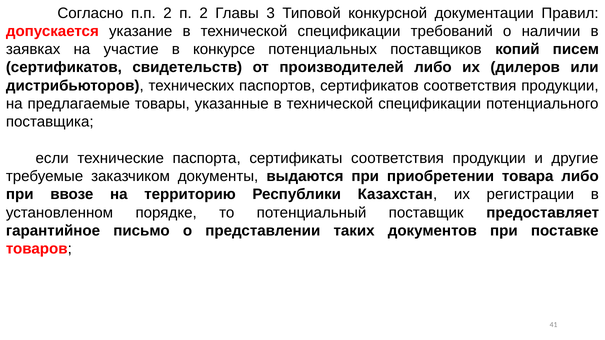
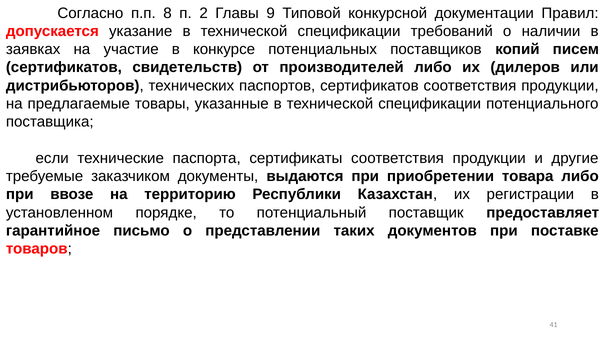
п.п 2: 2 -> 8 (168, 13)
3: 3 -> 9 (271, 13)
